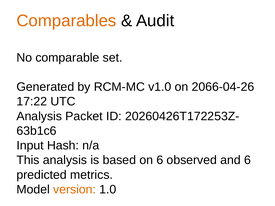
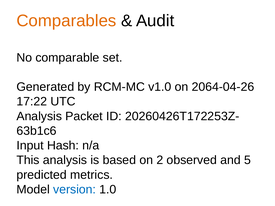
2066-04-26: 2066-04-26 -> 2064-04-26 (223, 87)
on 6: 6 -> 2 (160, 160)
and 6: 6 -> 5 (248, 160)
version colour: orange -> blue (75, 190)
